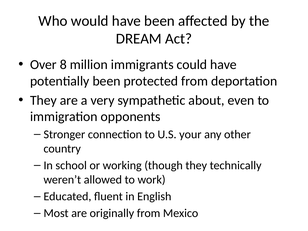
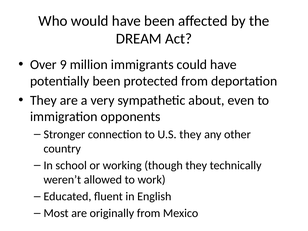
8: 8 -> 9 (63, 65)
U.S your: your -> they (190, 134)
